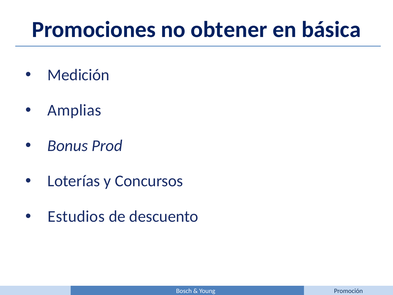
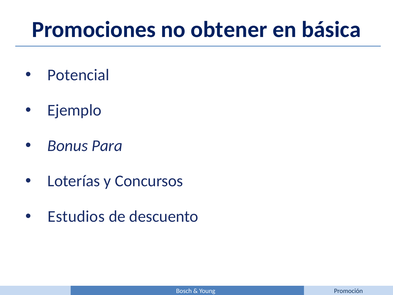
Medición: Medición -> Potencial (78, 75)
Amplias: Amplias -> Ejemplo (74, 110)
Prod: Prod -> Para (107, 146)
